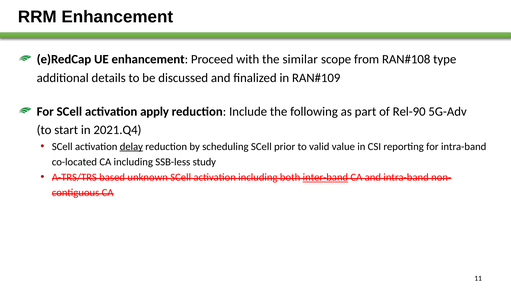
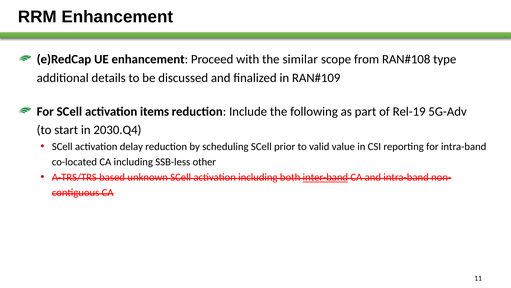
apply: apply -> items (155, 111)
Rel-90: Rel-90 -> Rel-19 (409, 111)
2021.Q4: 2021.Q4 -> 2030.Q4 (117, 130)
delay underline: present -> none (131, 146)
study: study -> other (204, 162)
